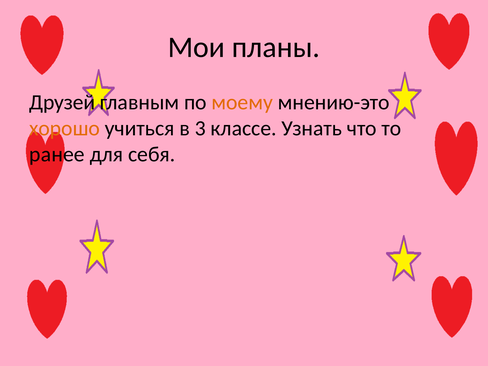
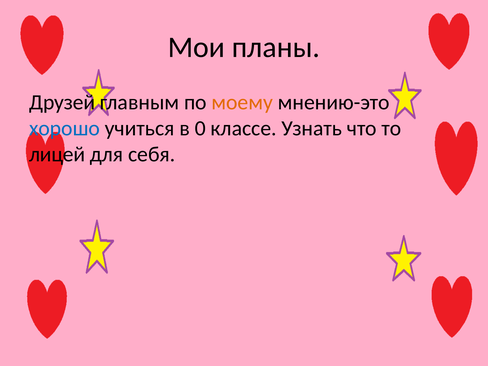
хорошо colour: orange -> blue (65, 128)
3: 3 -> 0 (200, 128)
ранее: ранее -> лицей (57, 154)
